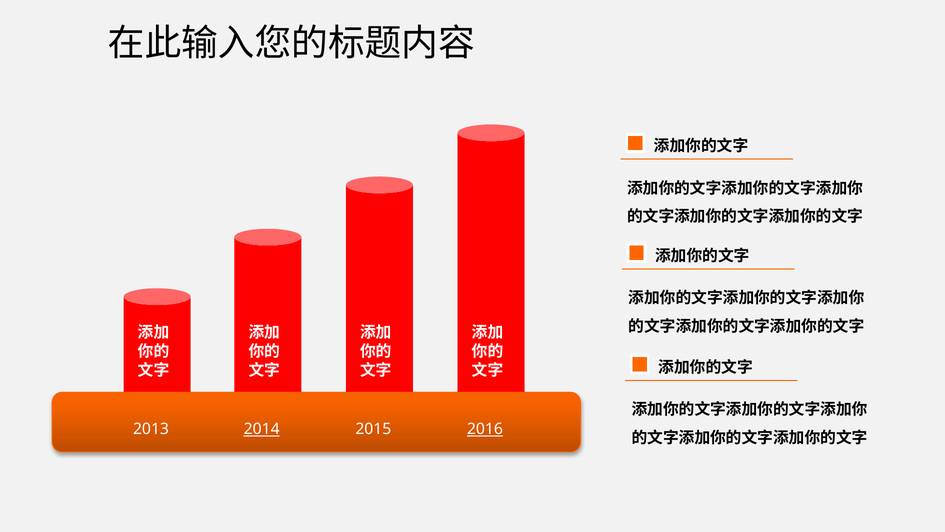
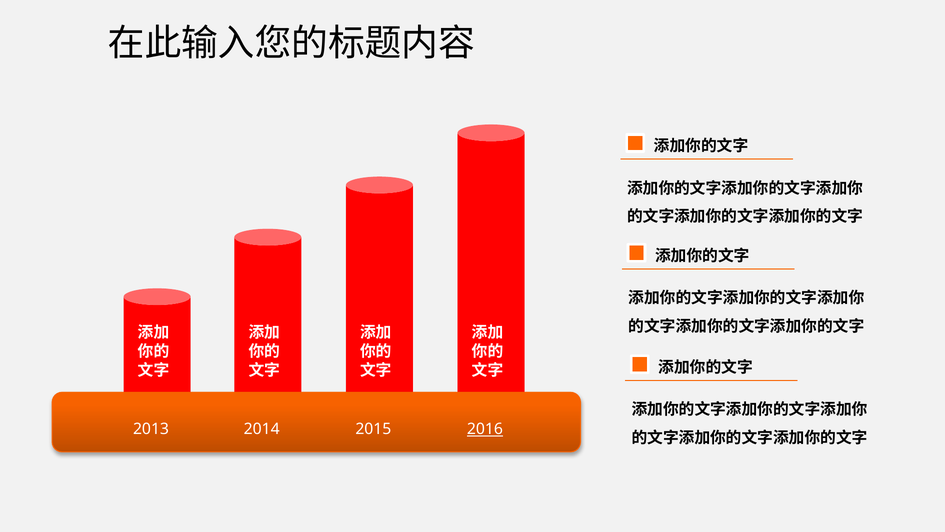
2014 underline: present -> none (262, 429)
